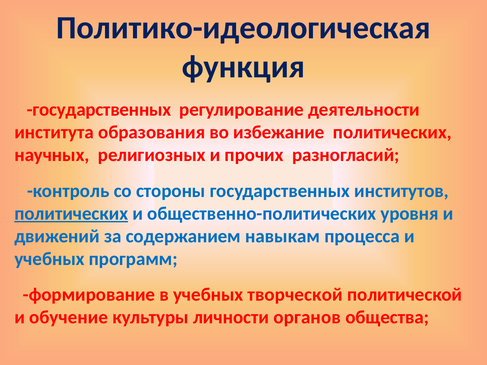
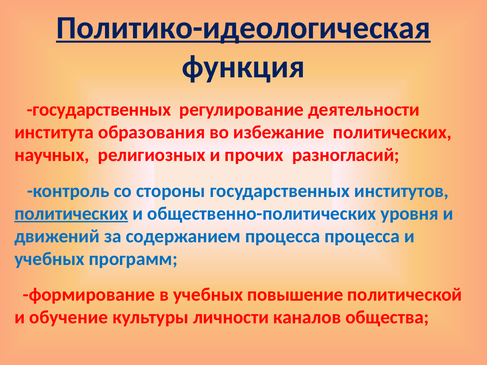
Политико-идеологическая underline: none -> present (243, 28)
содержанием навыкам: навыкам -> процесса (283, 236)
творческой: творческой -> повышение (295, 295)
органов: органов -> каналов (307, 318)
